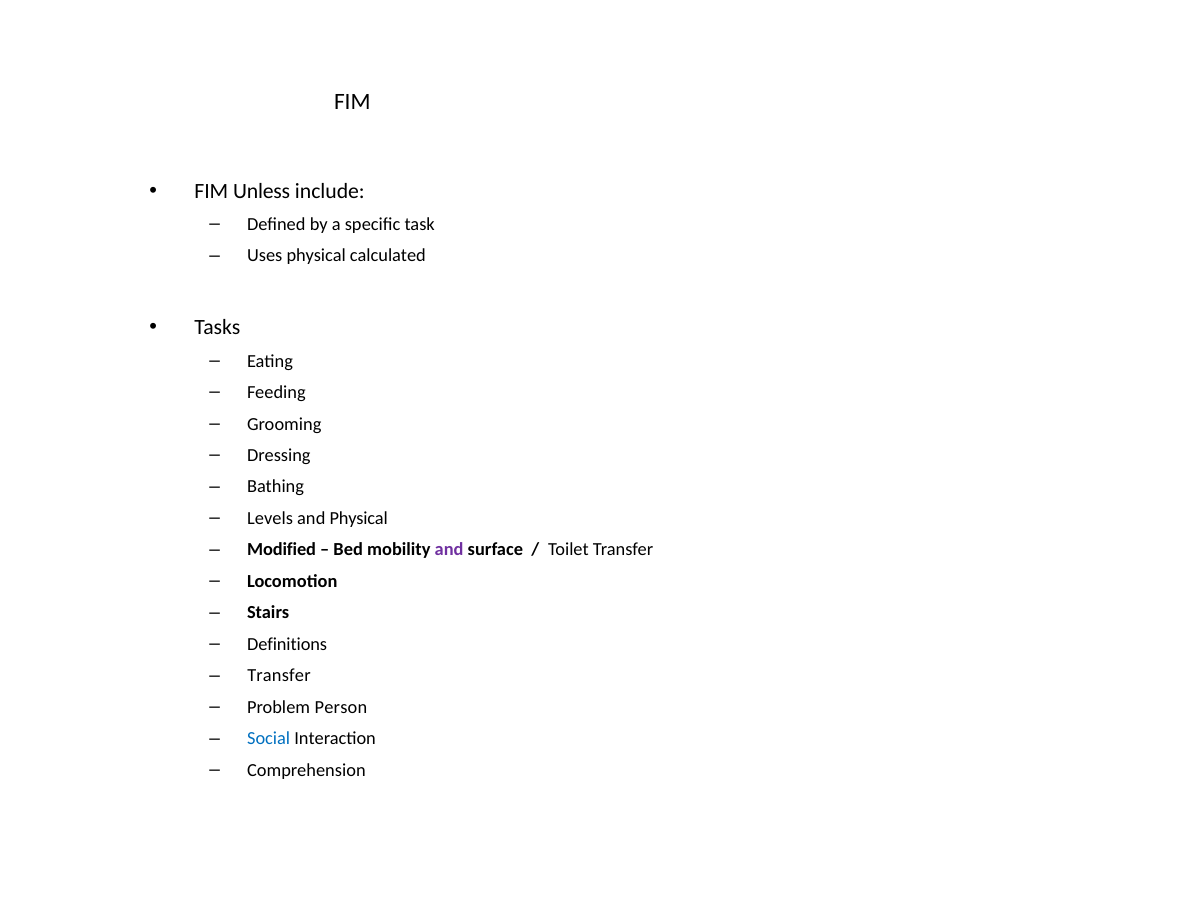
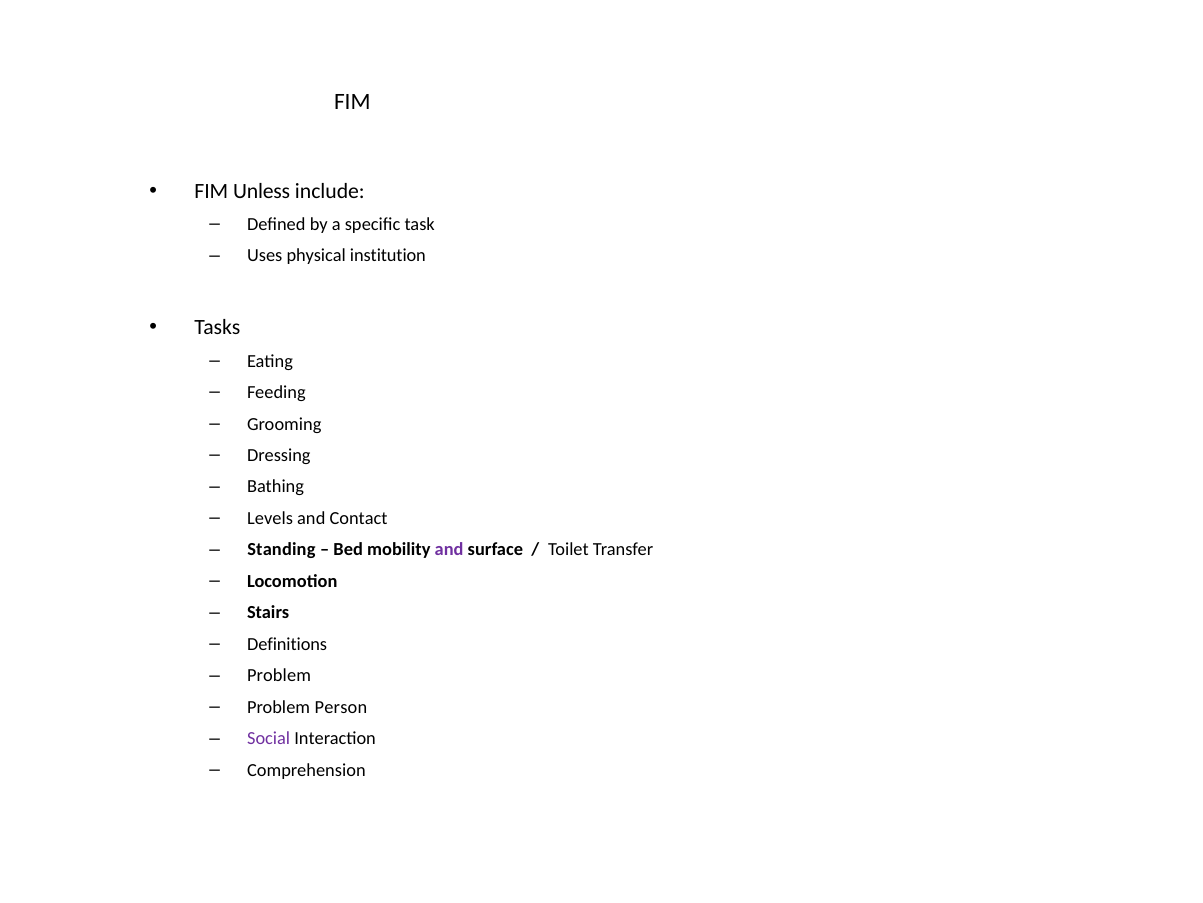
calculated: calculated -> institution (388, 256)
and Physical: Physical -> Contact (359, 518)
Modified: Modified -> Standing (281, 549)
Transfer: Transfer -> Problem (279, 675)
Social colour: blue -> purple (269, 738)
